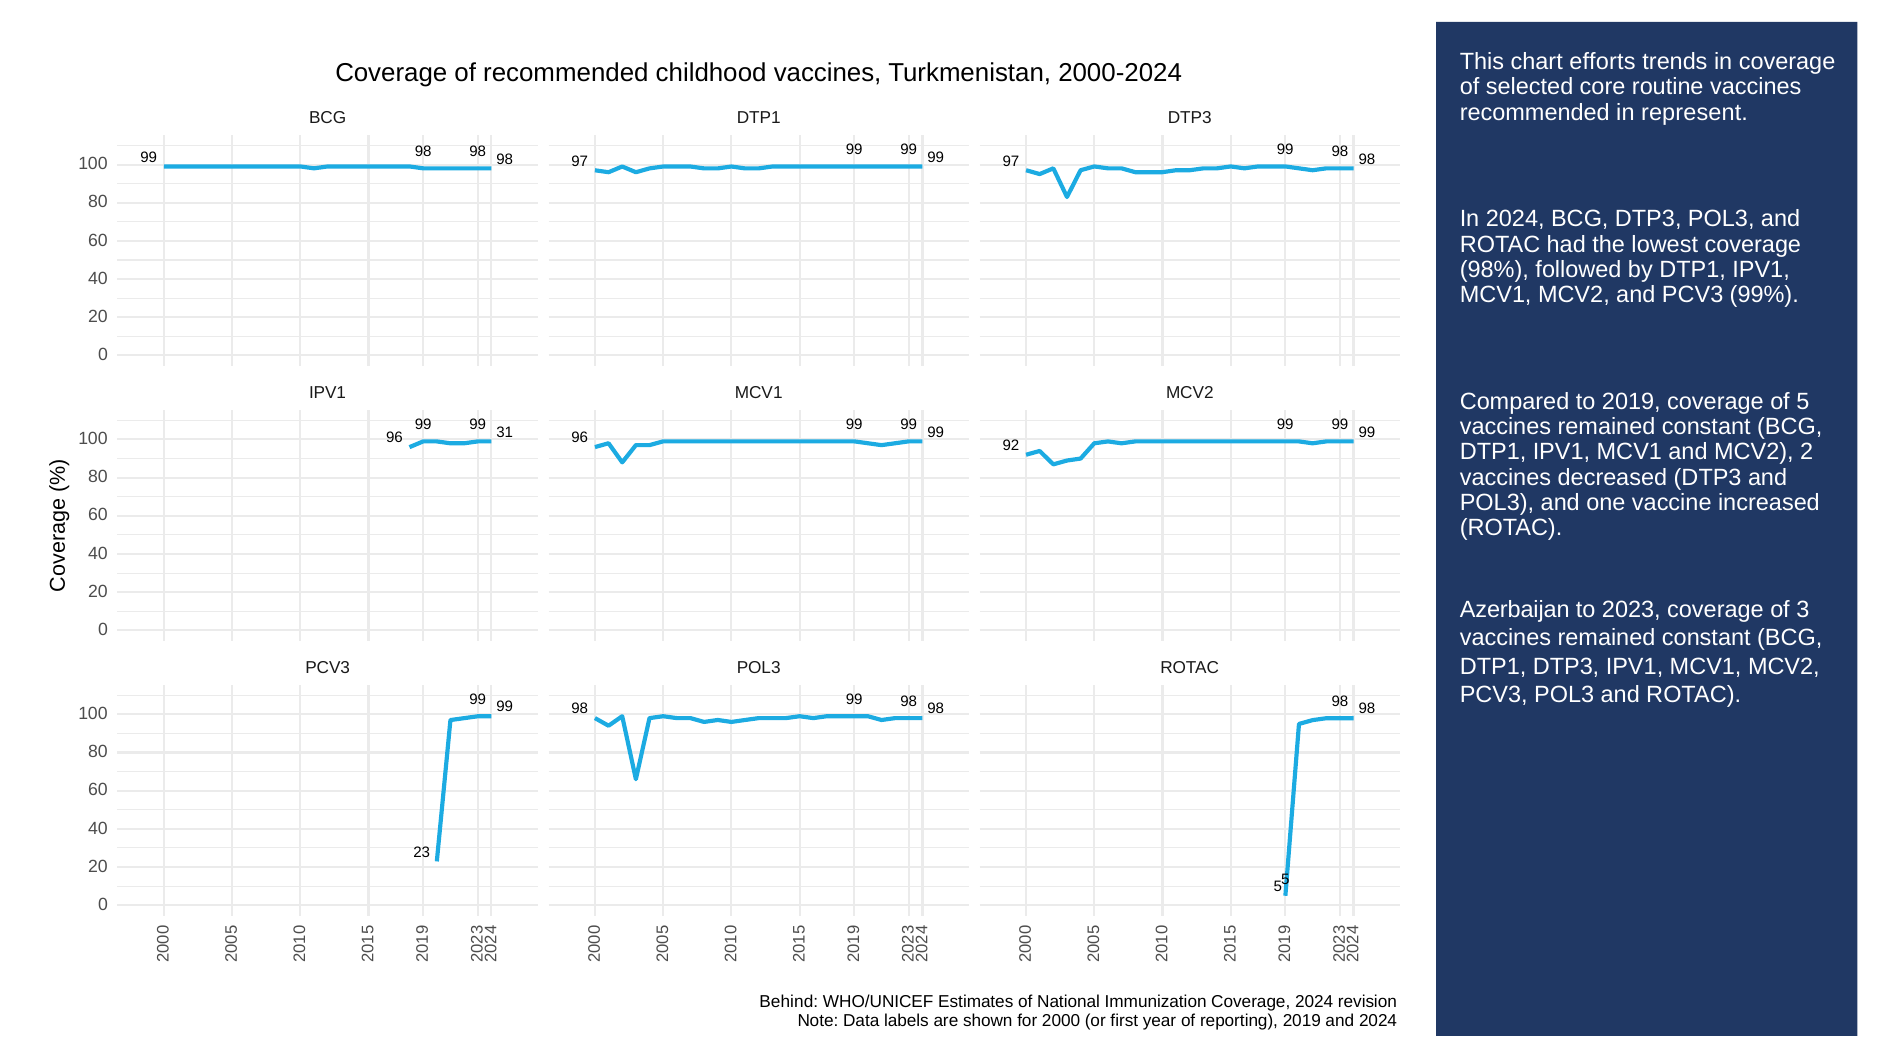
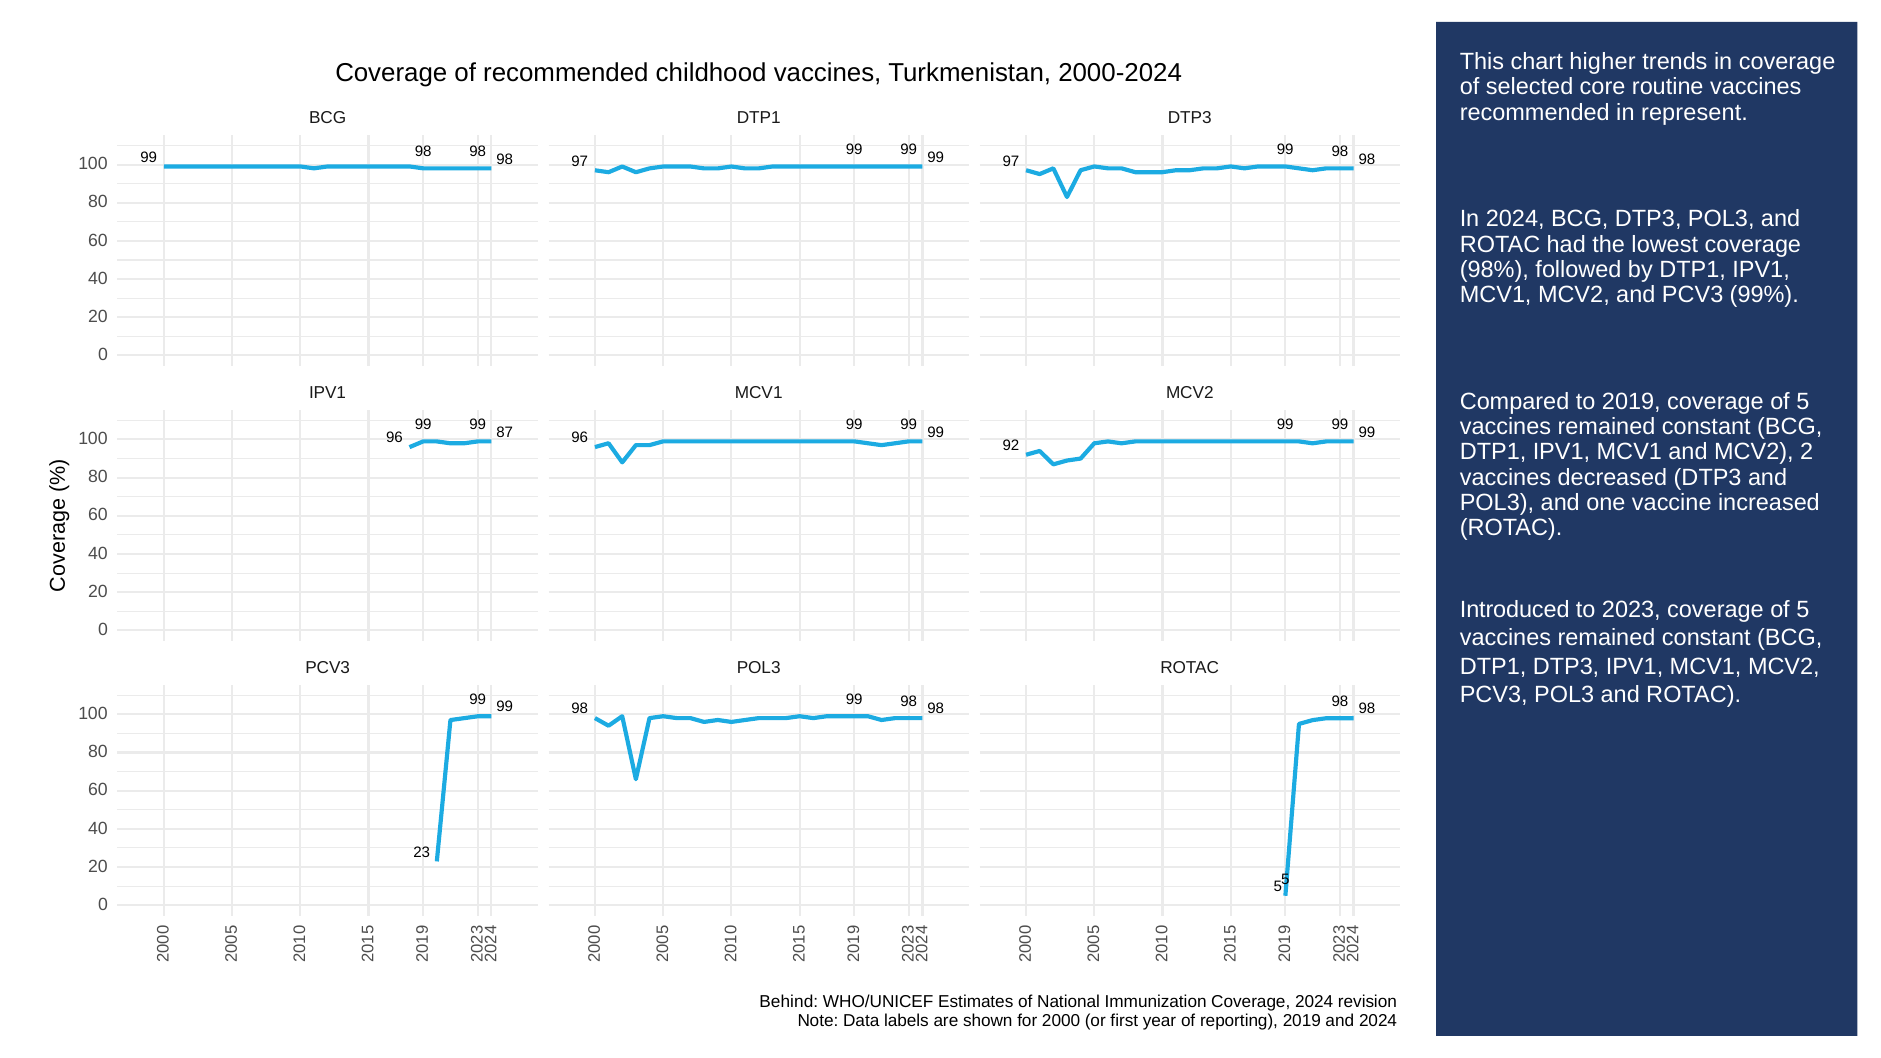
efforts: efforts -> higher (1602, 62)
31: 31 -> 87 (505, 432)
Azerbaijan: Azerbaijan -> Introduced (1515, 610)
2023 coverage of 3: 3 -> 5 (1803, 610)
